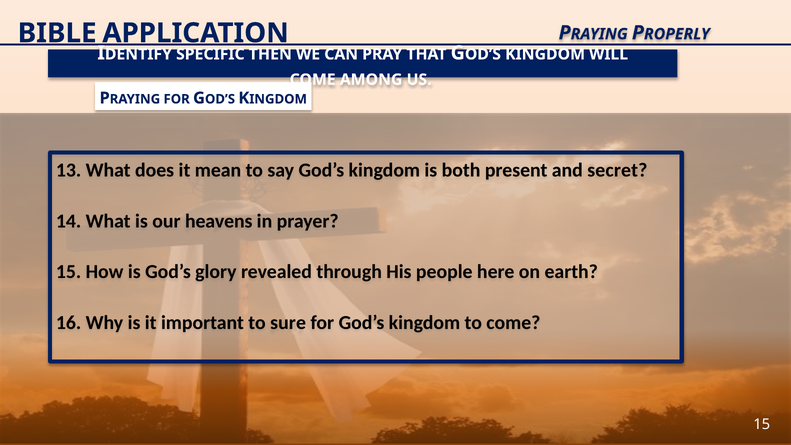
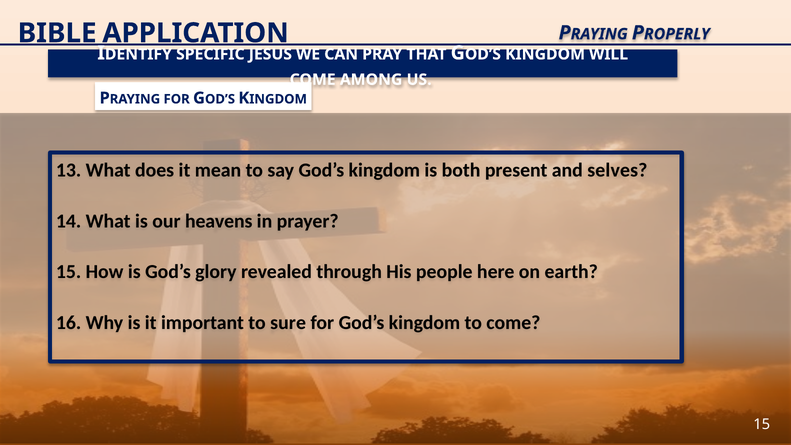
THEN: THEN -> JESUS (270, 54)
secret: secret -> selves (617, 170)
